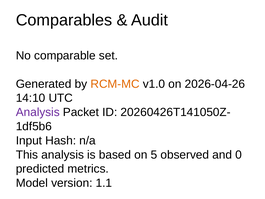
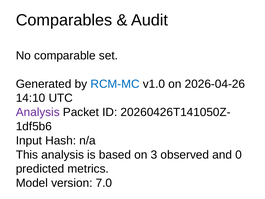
RCM-MC colour: orange -> blue (115, 84)
5: 5 -> 3 (154, 155)
1.1: 1.1 -> 7.0 (104, 183)
